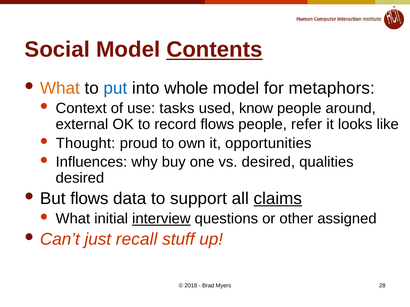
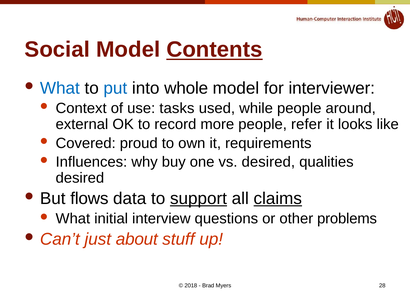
What colour: orange -> blue (60, 88)
metaphors: metaphors -> interviewer (332, 88)
know: know -> while (256, 108)
record flows: flows -> more (217, 124)
Thought: Thought -> Covered (86, 143)
opportunities: opportunities -> requirements (268, 143)
support underline: none -> present (199, 199)
interview underline: present -> none (161, 219)
assigned: assigned -> problems (347, 219)
recall: recall -> about (137, 240)
